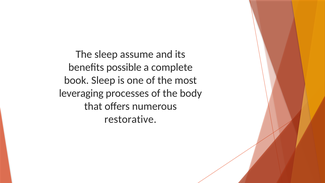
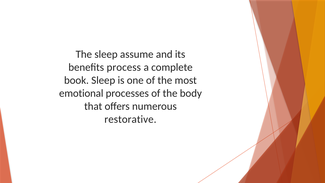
possible: possible -> process (124, 67)
leveraging: leveraging -> emotional (81, 93)
